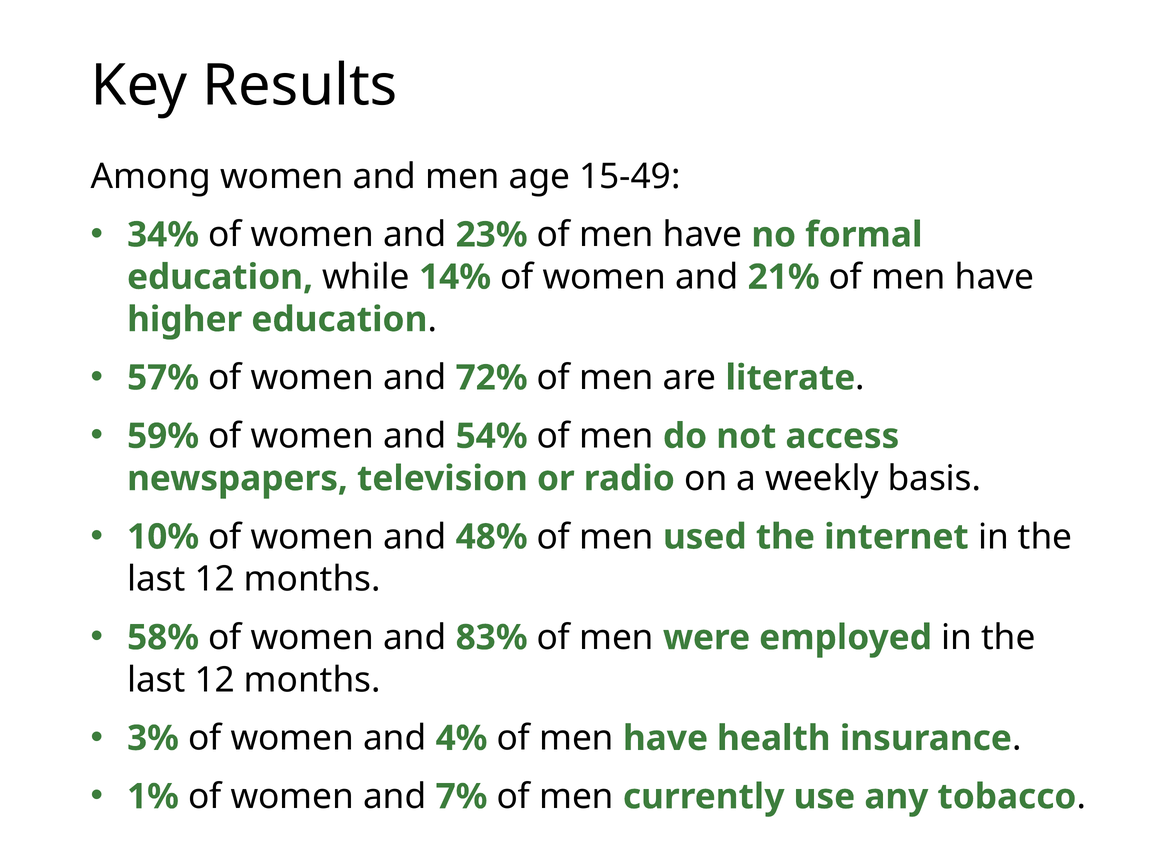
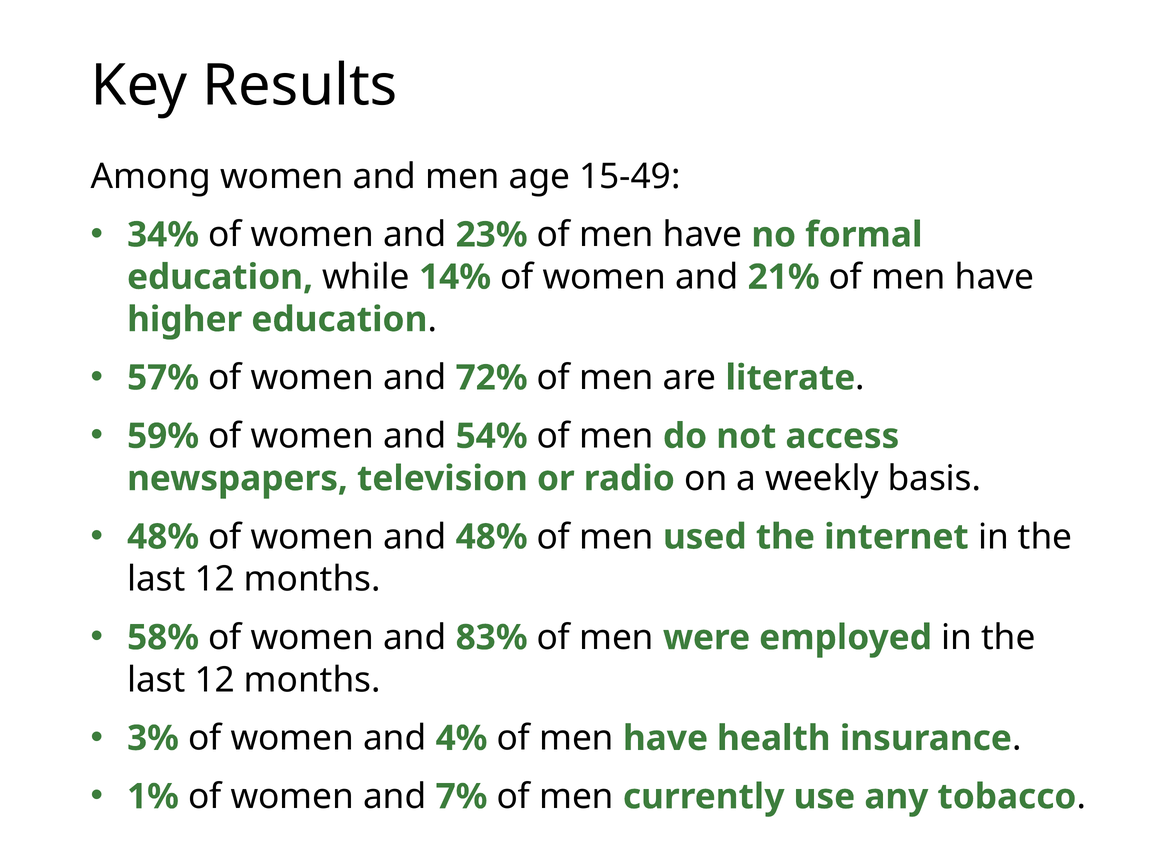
10%: 10% -> 48% (163, 537)
